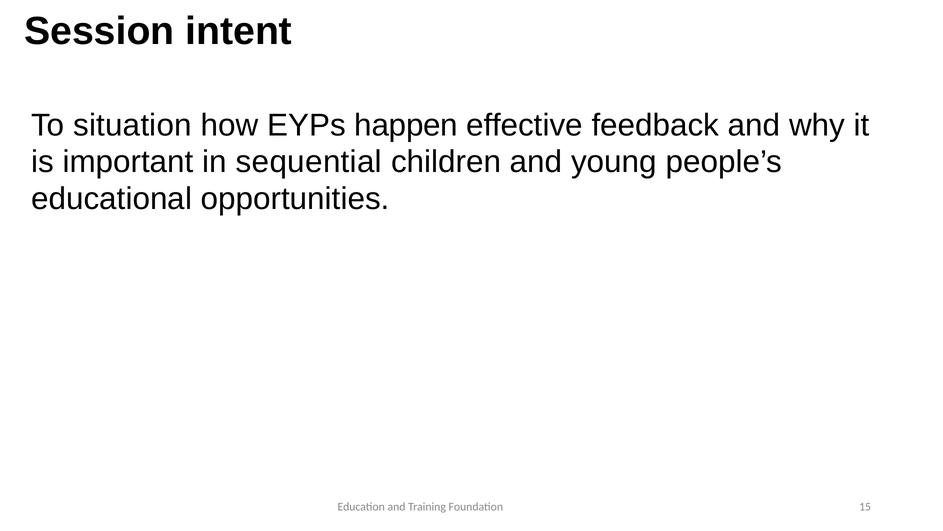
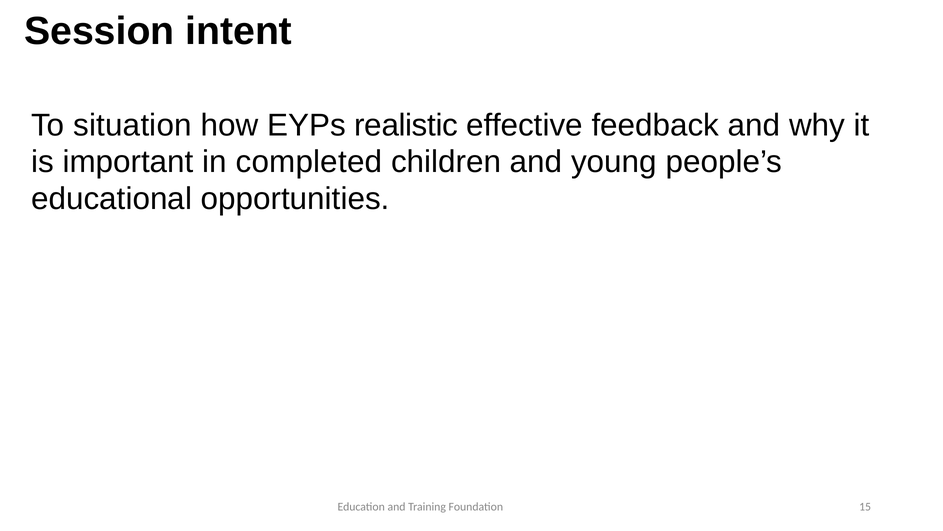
happen: happen -> realistic (406, 125)
sequential: sequential -> completed (309, 162)
